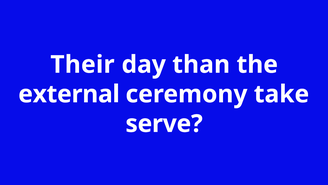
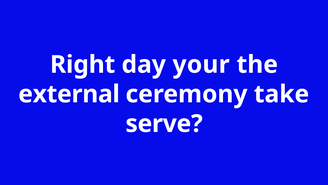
Their: Their -> Right (83, 64)
than: than -> your (201, 64)
